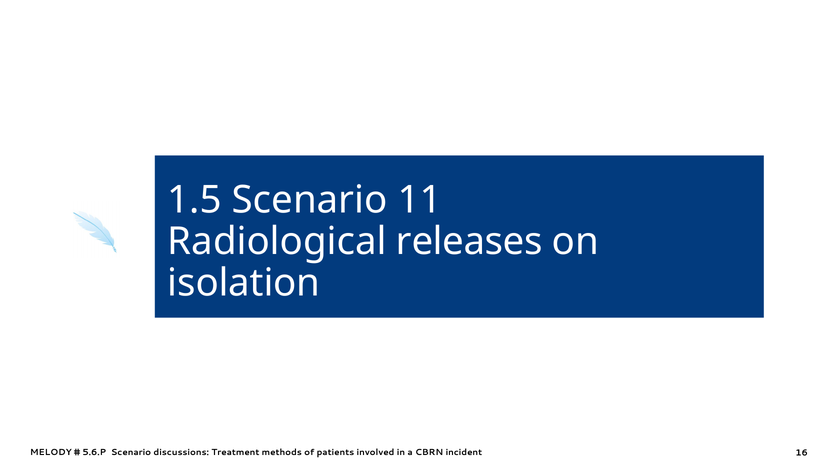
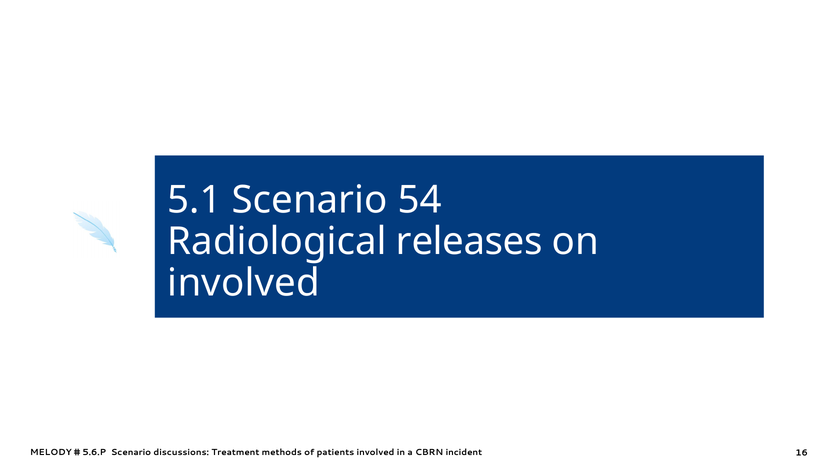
1.5: 1.5 -> 5.1 (195, 200)
11: 11 -> 54 (420, 200)
isolation: isolation -> involved (244, 283)
